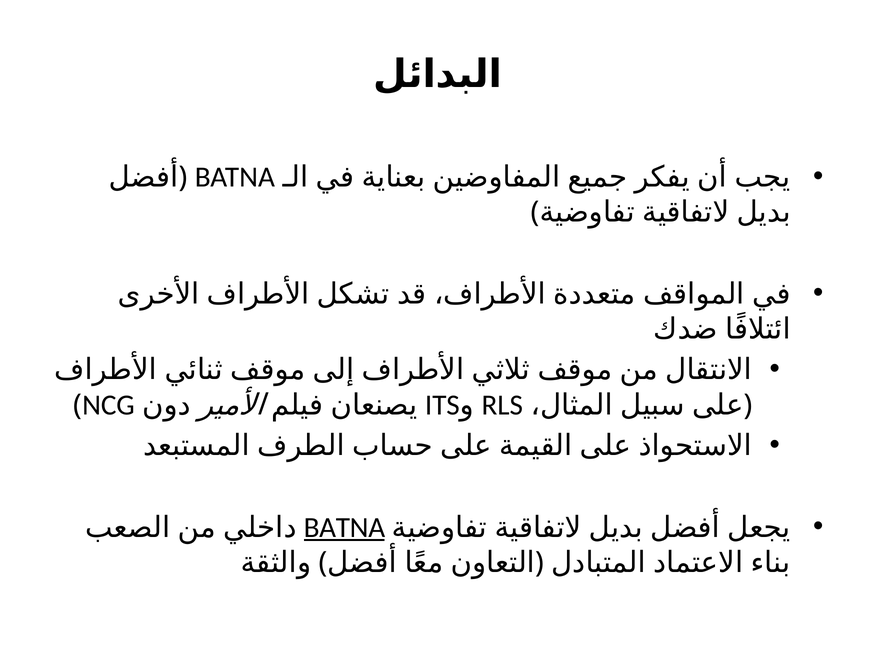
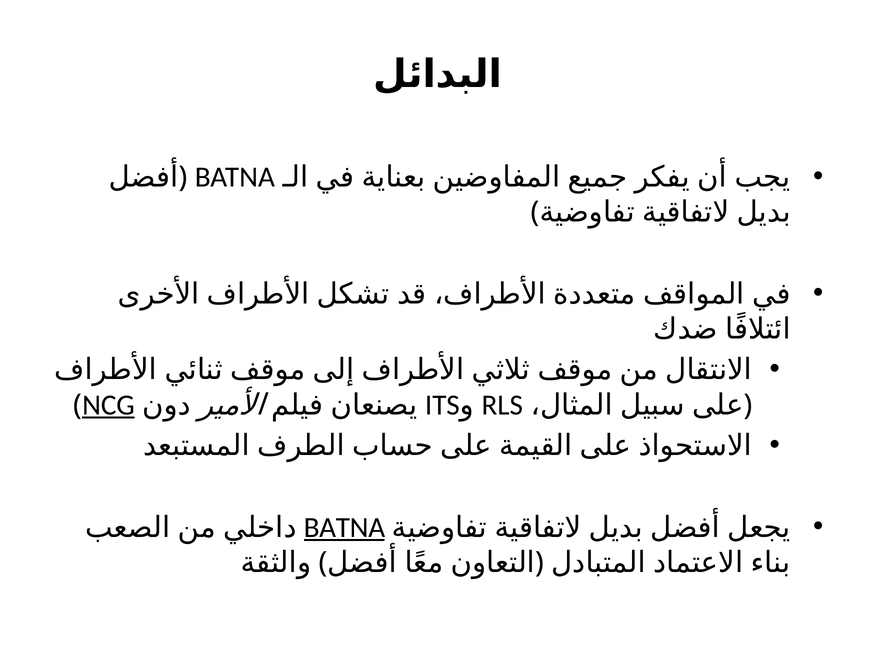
NCG underline: none -> present (108, 405)
